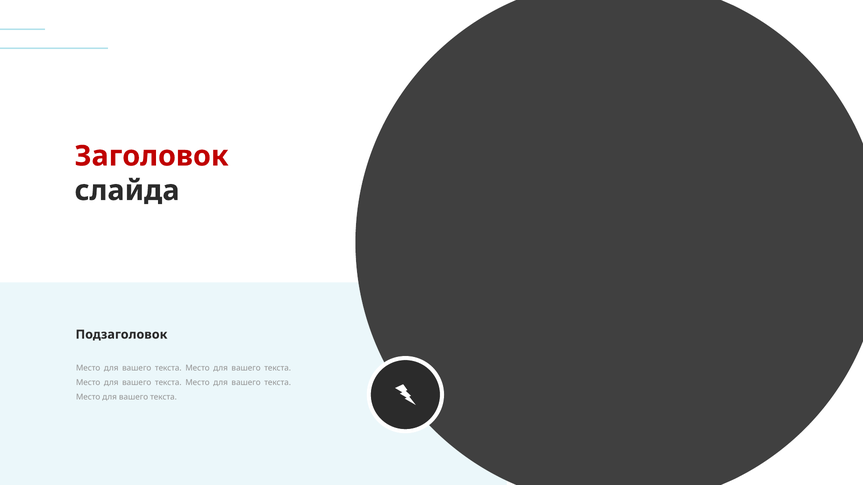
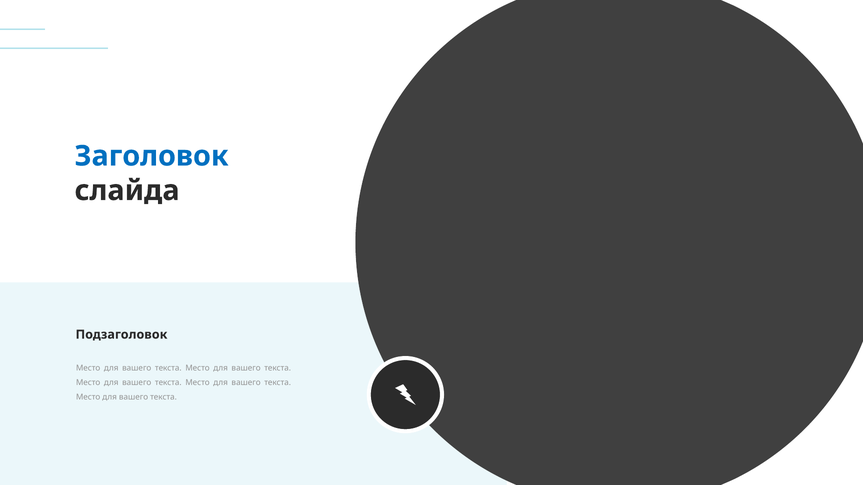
Заголовок colour: red -> blue (152, 156)
